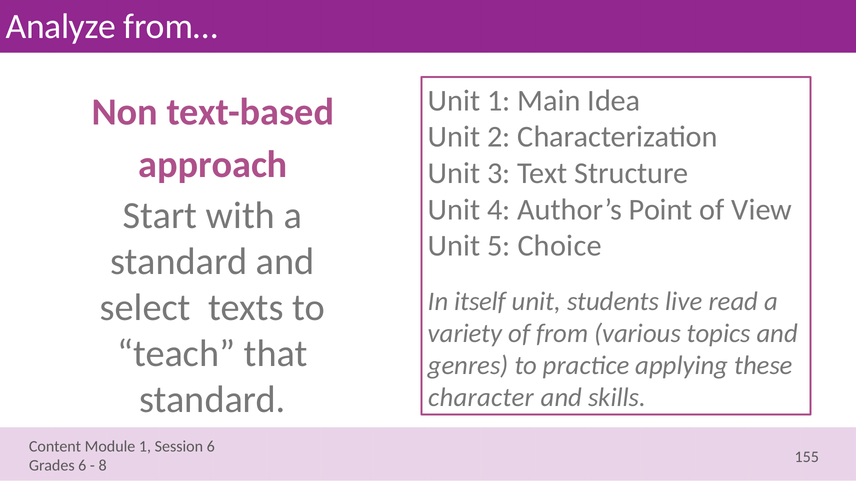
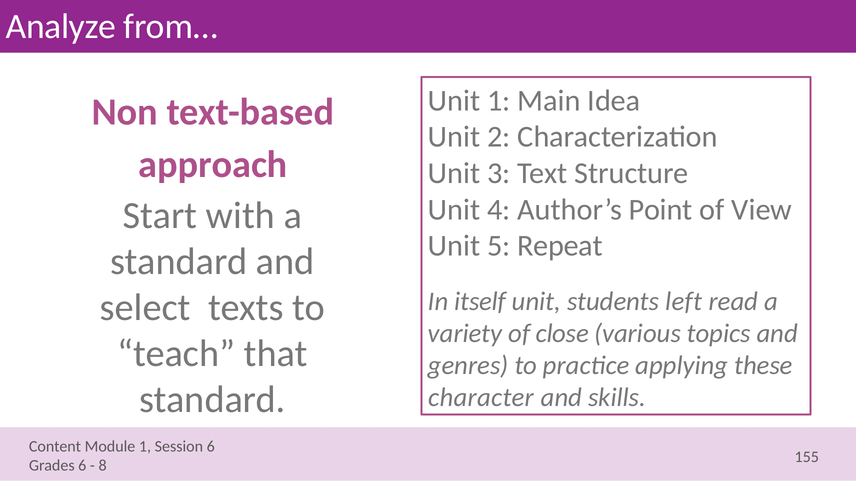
Choice: Choice -> Repeat (560, 246)
live: live -> left (684, 302)
from: from -> close (562, 334)
